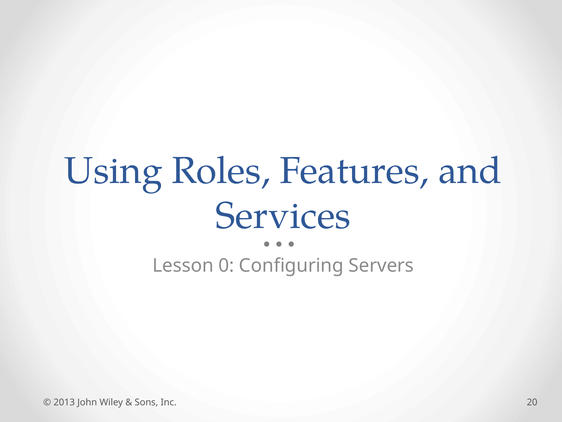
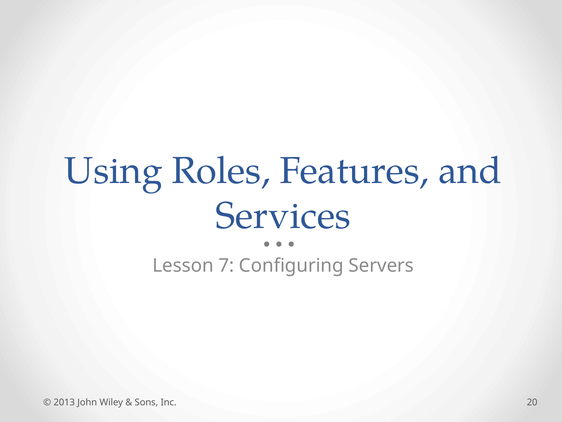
0: 0 -> 7 (226, 265)
